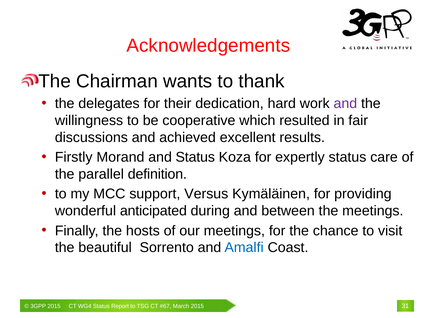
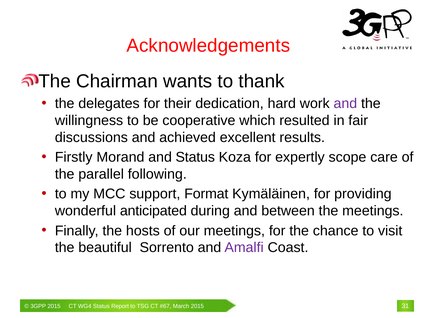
expertly status: status -> scope (347, 157)
definition: definition -> following (157, 174)
Versus: Versus -> Format (206, 194)
Amalfi colour: blue -> purple (244, 248)
